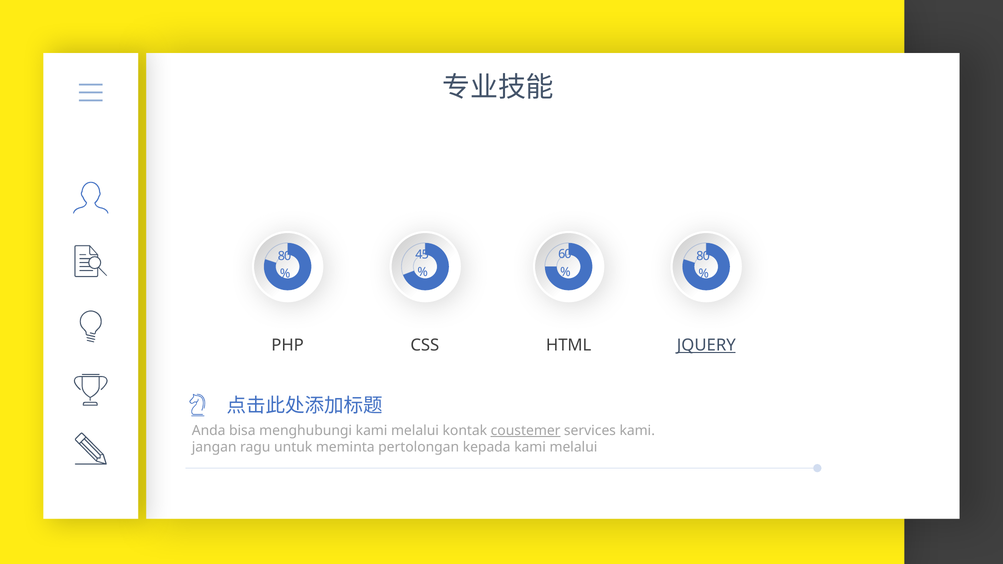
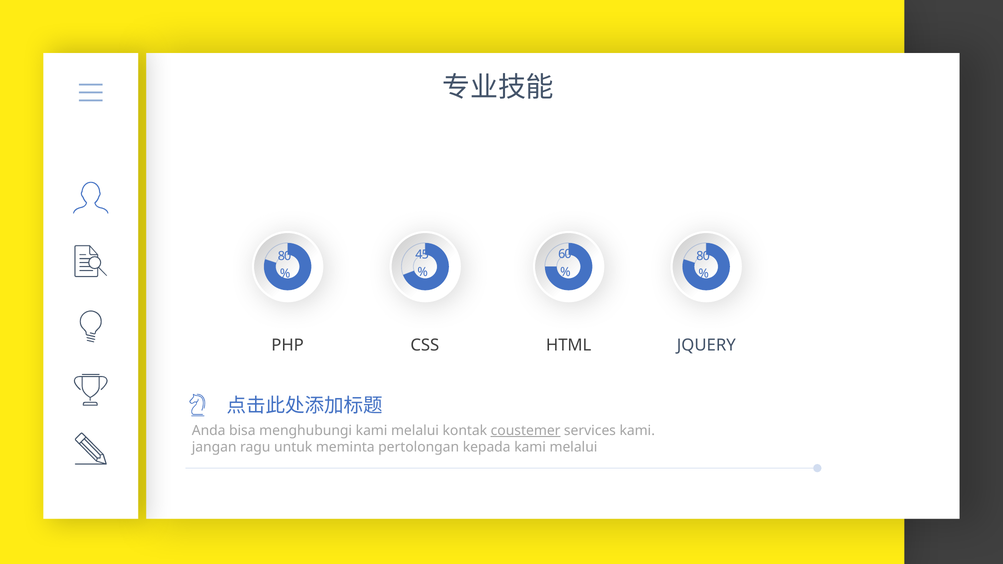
JQUERY underline: present -> none (706, 346)
